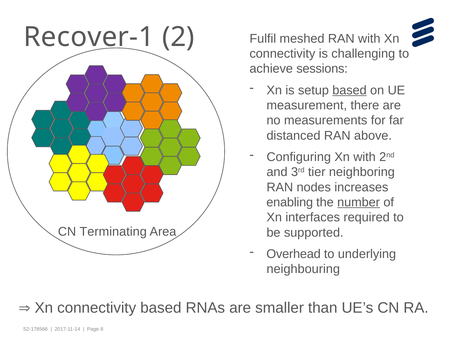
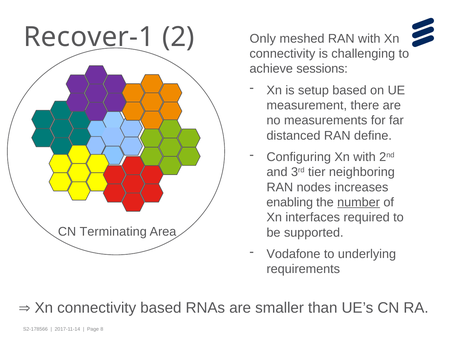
Fulfil: Fulfil -> Only (263, 39)
based underline: present -> none (349, 90)
above: above -> define (373, 135)
Overhead: Overhead -> Vodafone (293, 254)
neighbouring: neighbouring -> requirements (303, 269)
